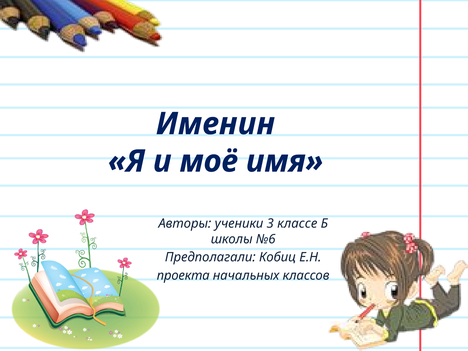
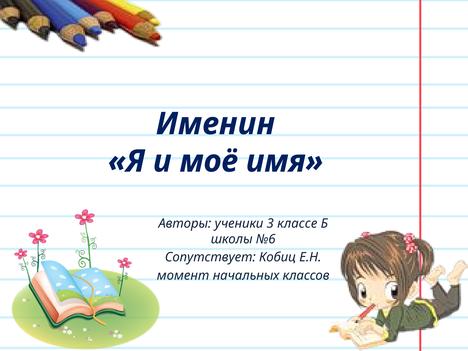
Предполагали: Предполагали -> Сопутствует (210, 257)
проекта: проекта -> момент (183, 275)
